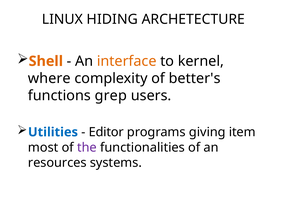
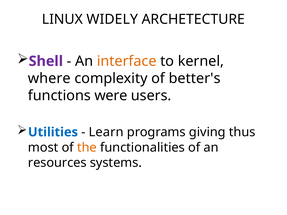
HIDING: HIDING -> WIDELY (112, 19)
Shell colour: orange -> purple (46, 61)
grep: grep -> were (111, 96)
Editor: Editor -> Learn (106, 132)
item: item -> thus (242, 132)
the colour: purple -> orange (87, 148)
